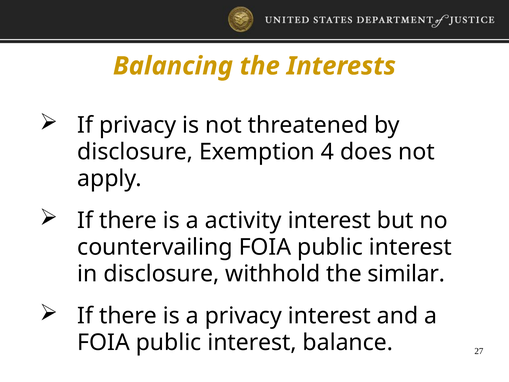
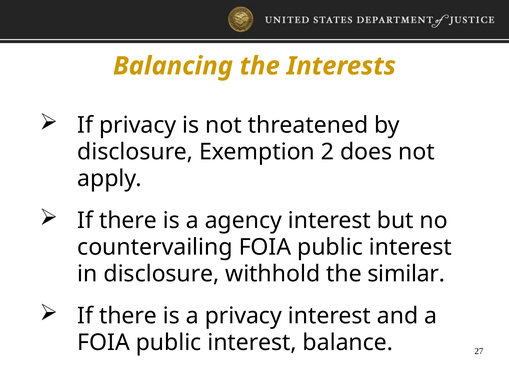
4: 4 -> 2 (328, 152)
activity: activity -> agency (243, 220)
